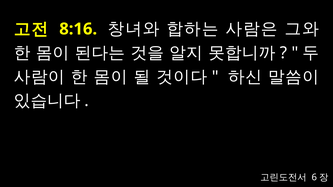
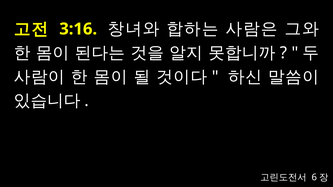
8:16: 8:16 -> 3:16 (78, 29)
